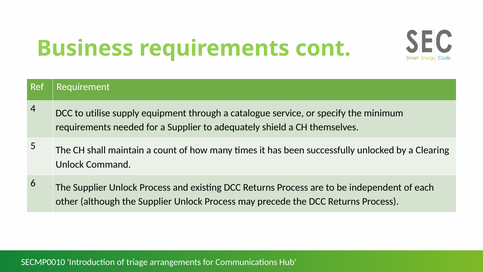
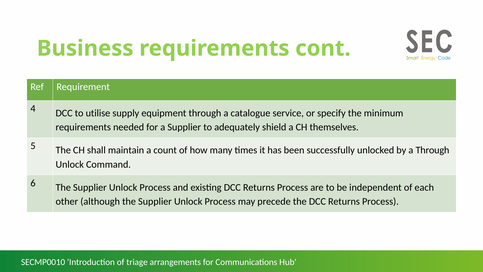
a Clearing: Clearing -> Through (432, 150)
